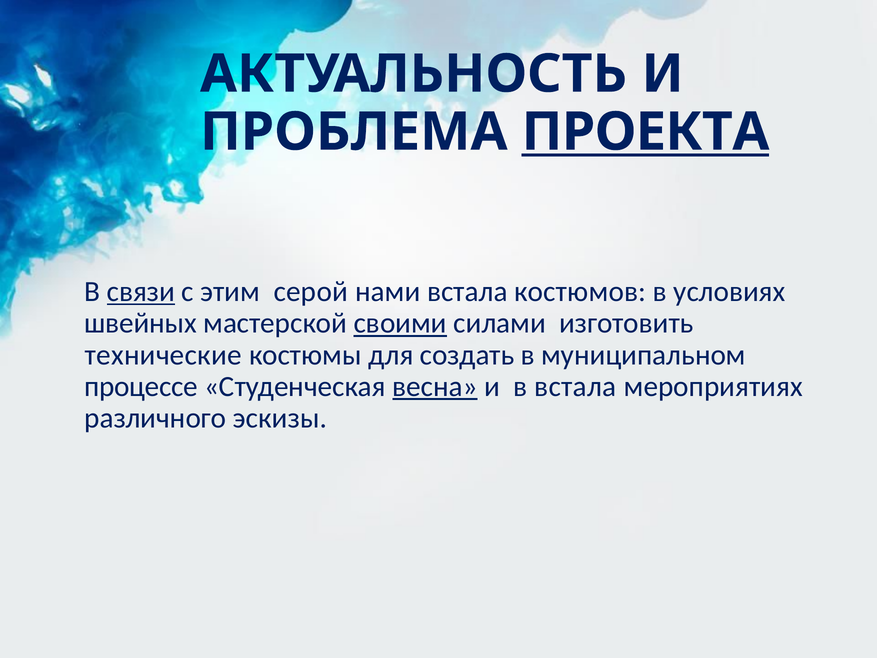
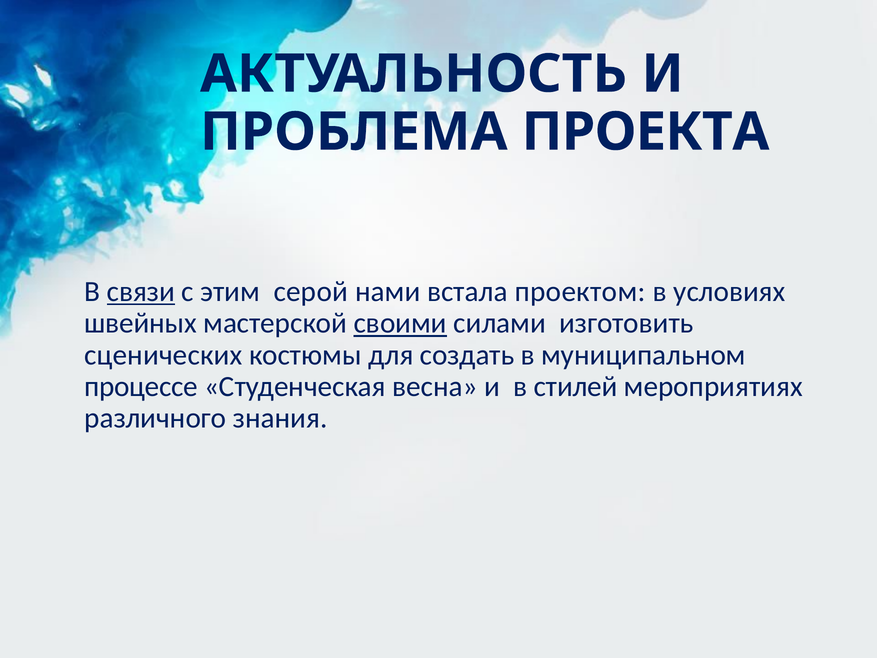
ПРОЕКТА underline: present -> none (646, 132)
костюмов: костюмов -> проектом (580, 292)
технические: технические -> сценических (163, 355)
весна underline: present -> none (435, 386)
в встала: встала -> стилей (576, 386)
эскизы: эскизы -> знания (280, 418)
